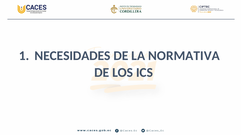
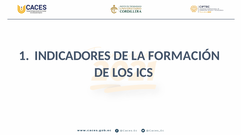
NECESIDADES: NECESIDADES -> INDICADORES (73, 56)
NORMATIVA: NORMATIVA -> FORMACIÓN (184, 56)
